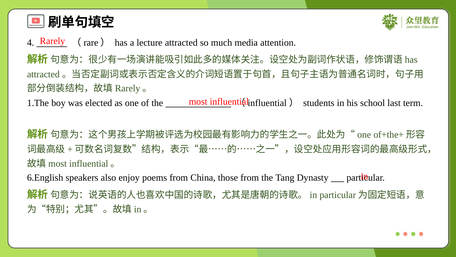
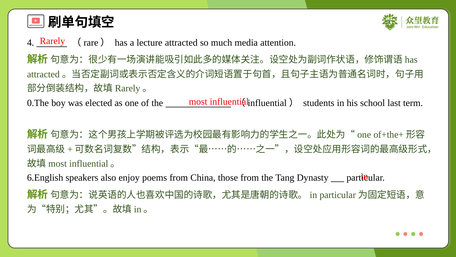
1.The: 1.The -> 0.The (38, 103)
